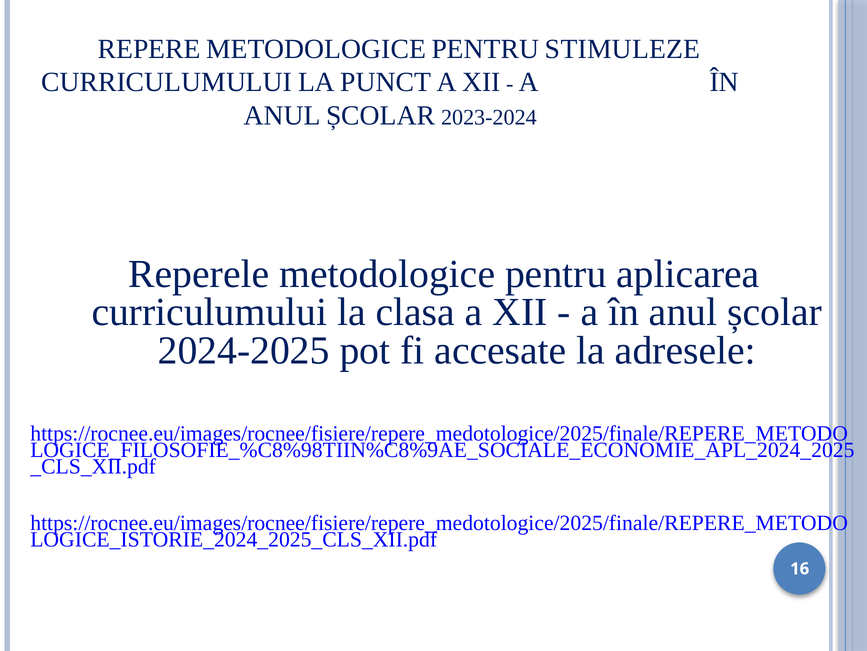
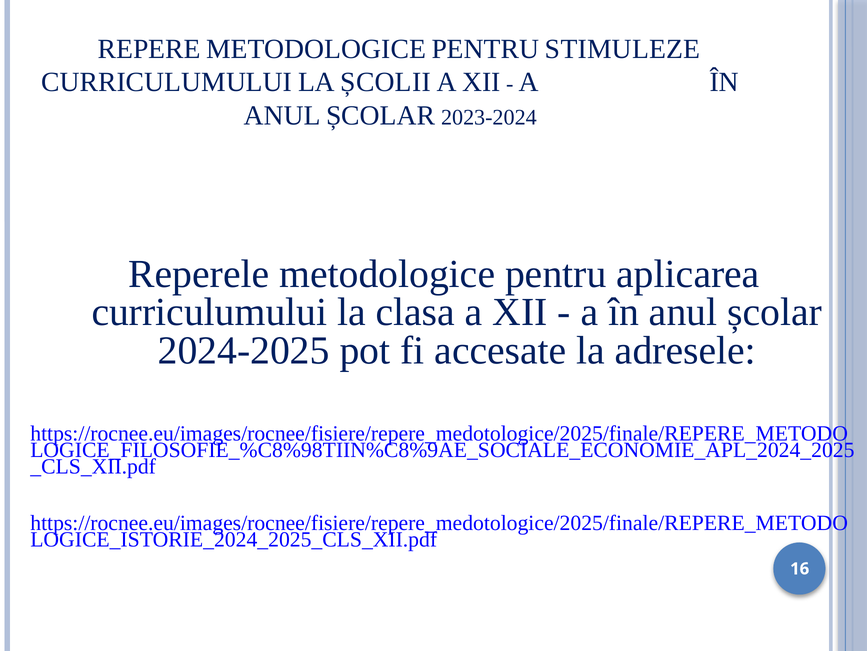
PUNCT: PUNCT -> ȘCOLII (386, 82)
